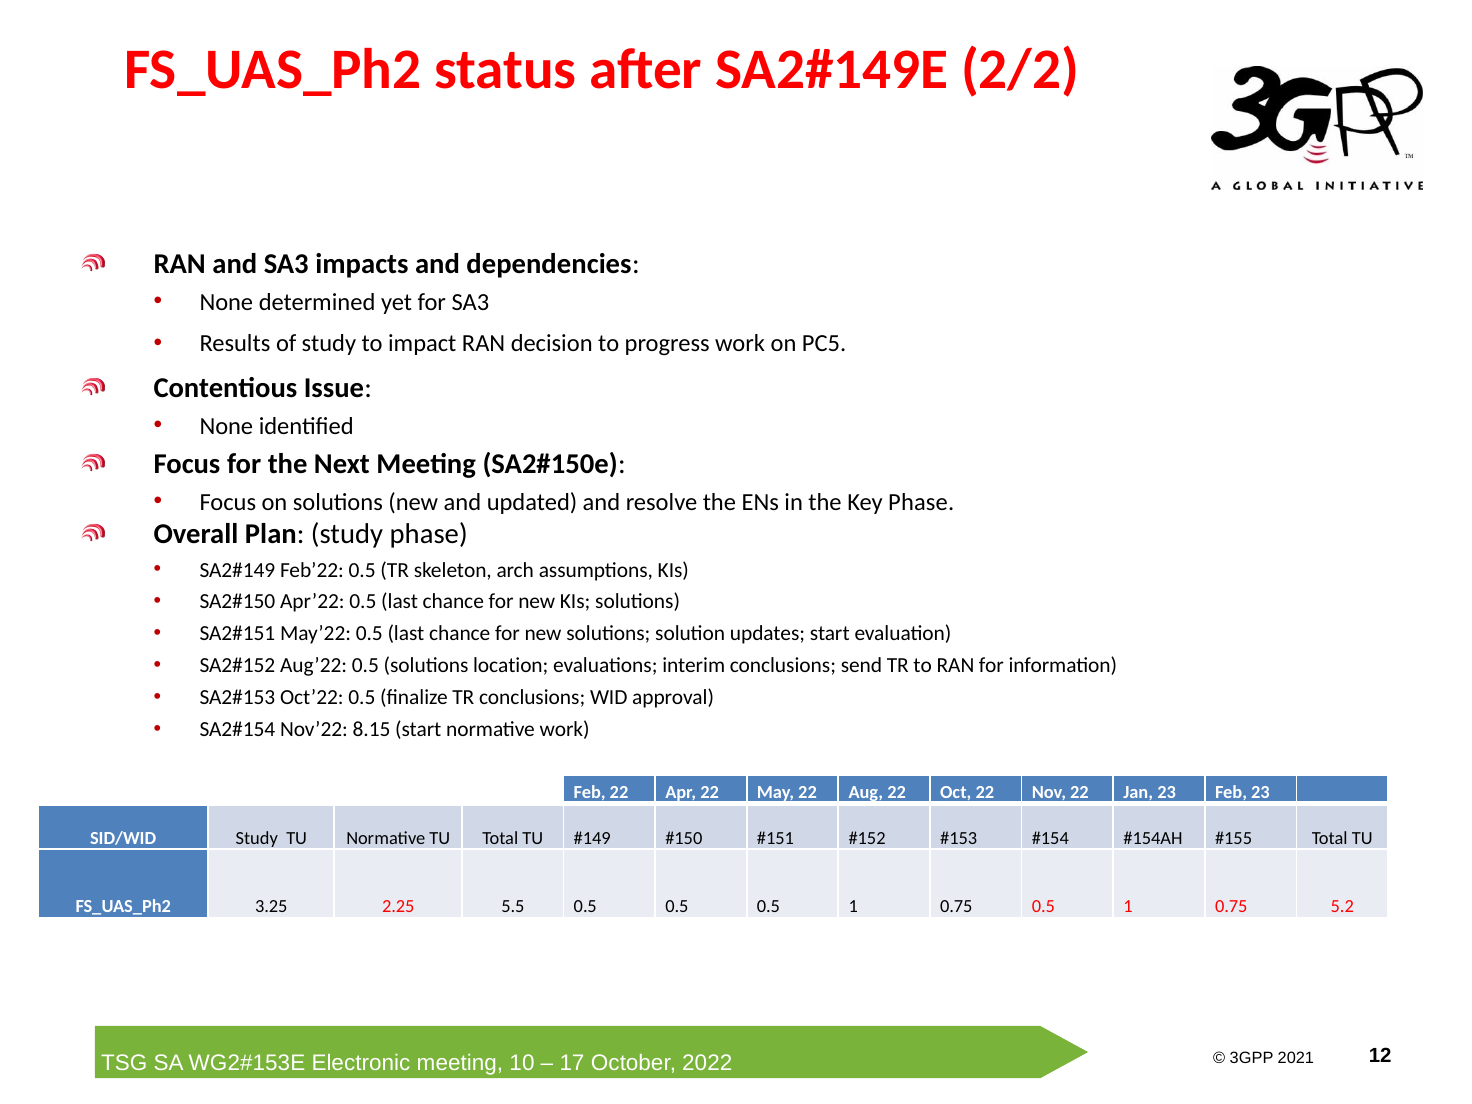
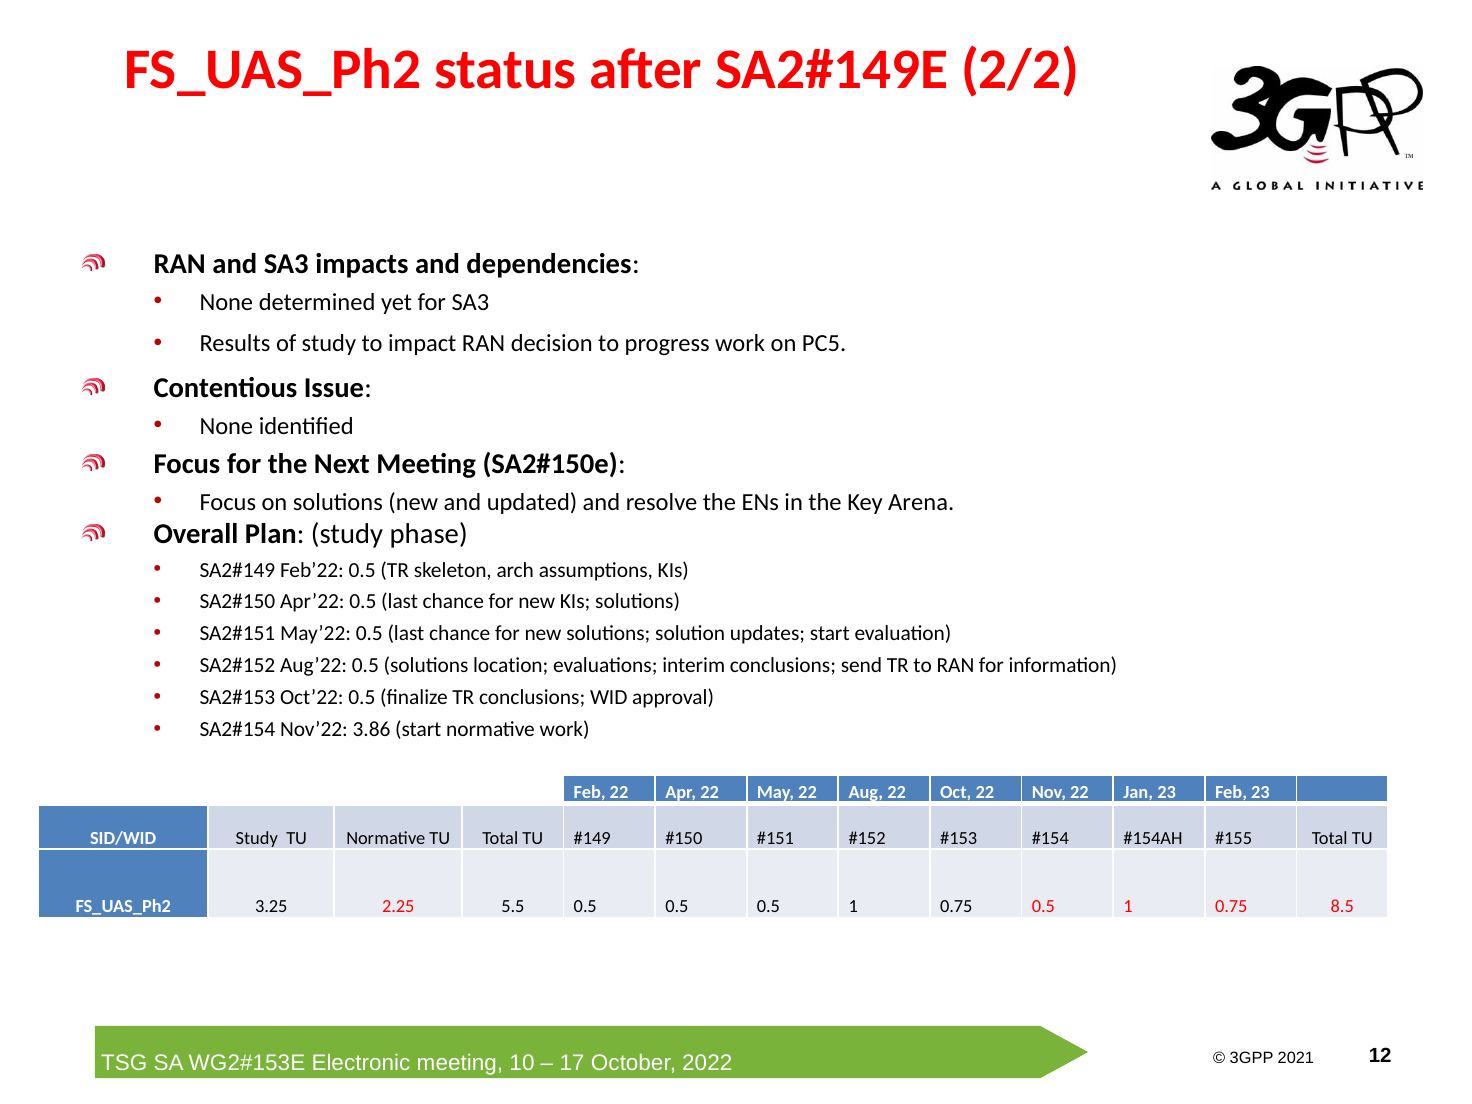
Key Phase: Phase -> Arena (921, 502)
8.15: 8.15 -> 3.86 (372, 729)
5.2: 5.2 -> 8.5 (1342, 907)
